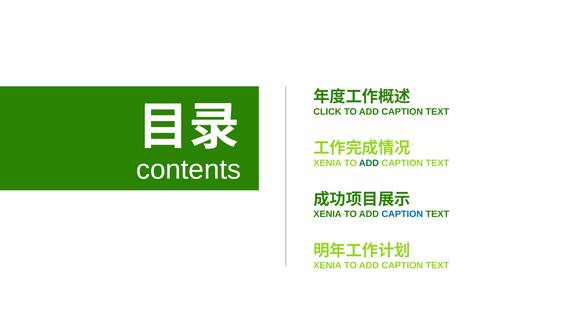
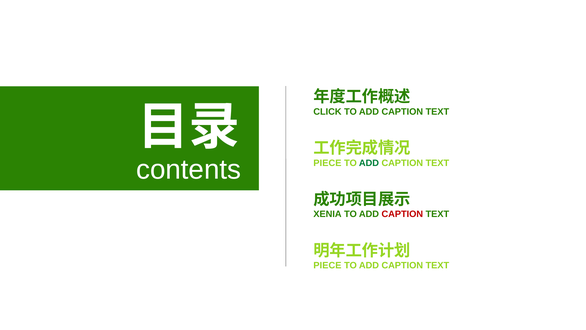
XENIA: XENIA -> PIECE (327, 163)
CAPTION colour: blue -> red (402, 214)
XENIA: XENIA -> PIECE (327, 265)
